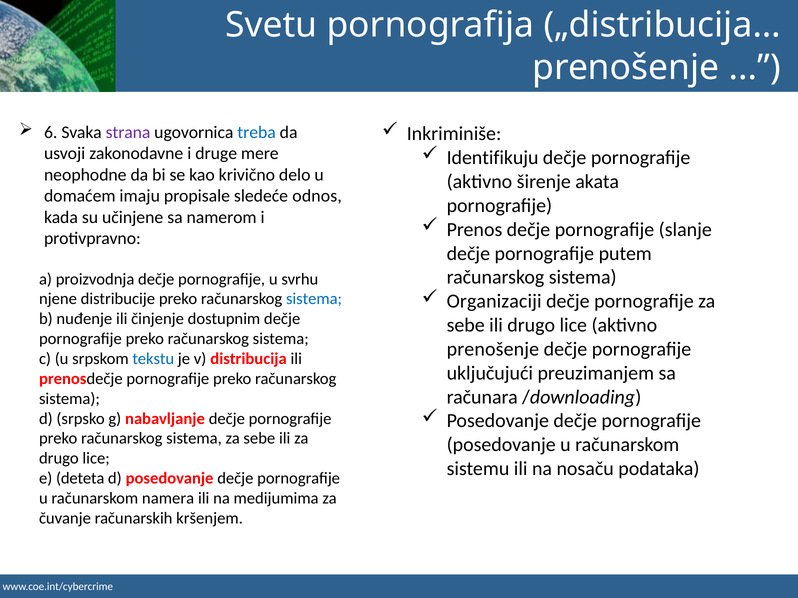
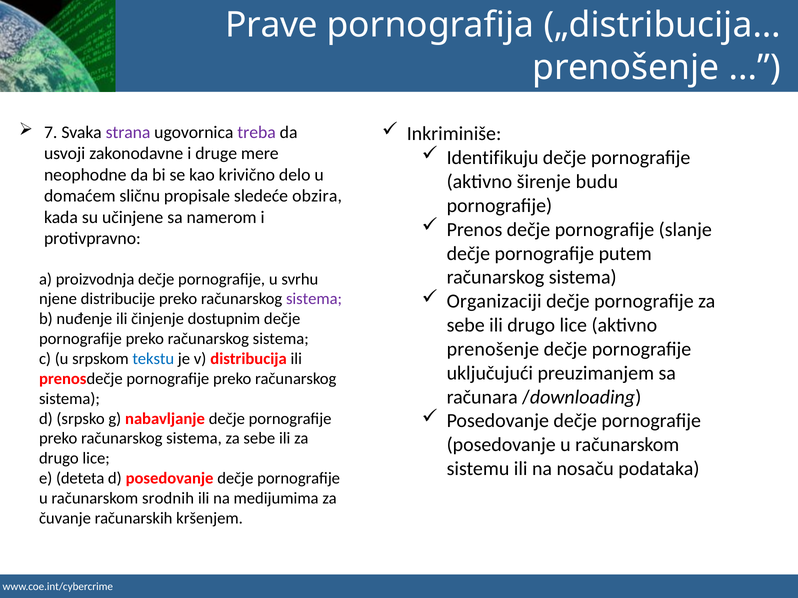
Svetu: Svetu -> Prave (272, 25)
6: 6 -> 7 (51, 132)
treba colour: blue -> purple (257, 132)
akata: akata -> budu (597, 182)
imaju: imaju -> sličnu (140, 196)
odnos: odnos -> obzira (317, 196)
sistema colour: blue -> purple (314, 299)
namera: namera -> srodnih (168, 499)
